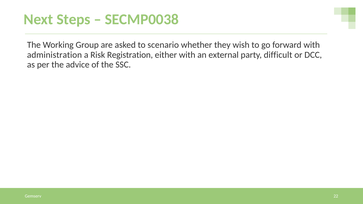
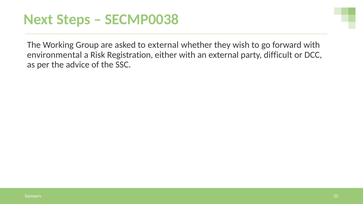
to scenario: scenario -> external (163, 45)
administration: administration -> environmental (54, 55)
